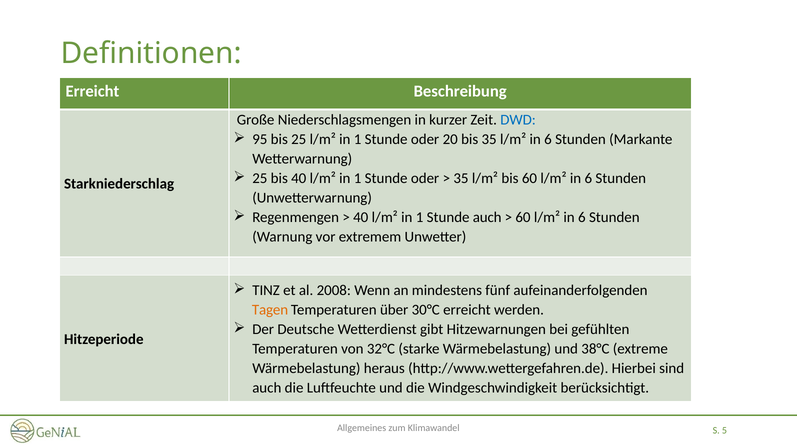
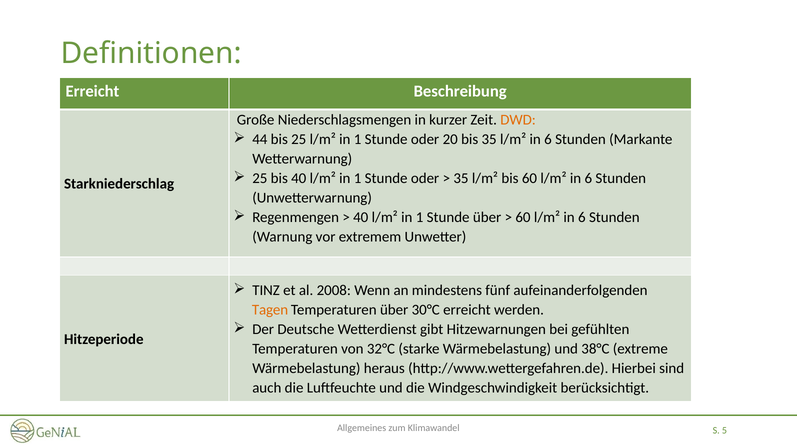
DWD colour: blue -> orange (518, 120)
95: 95 -> 44 (260, 140)
Stunde auch: auch -> über (487, 218)
